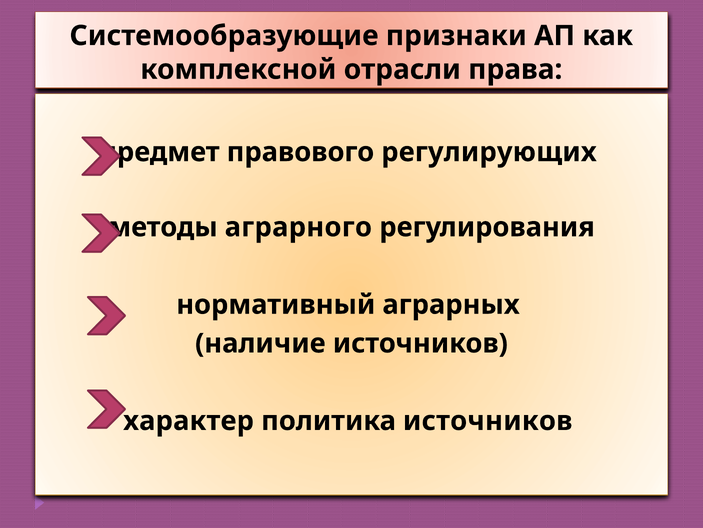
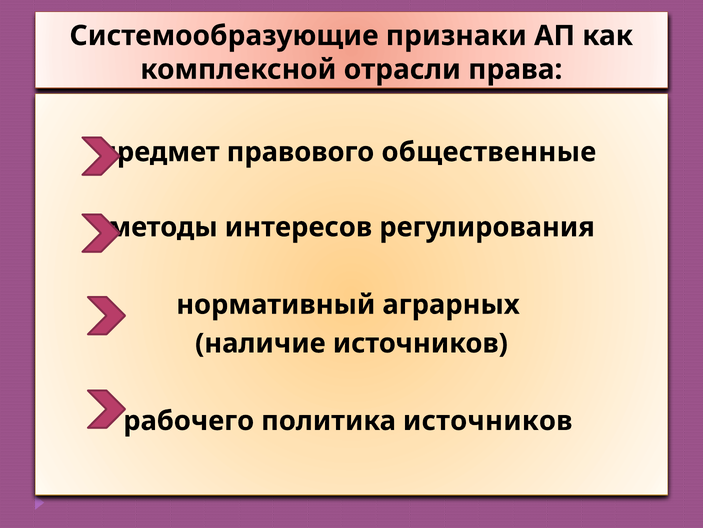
регулирующих: регулирующих -> общественные (489, 152)
аграрного: аграрного -> интересов (298, 227)
характер: характер -> рабочего (189, 420)
